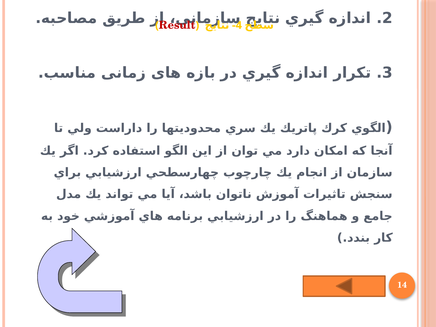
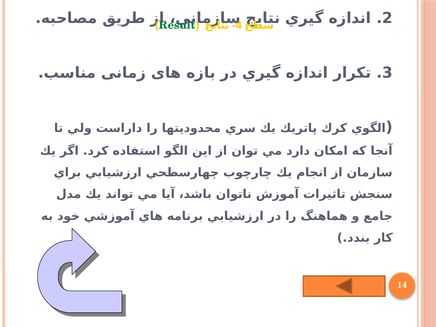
Result colour: red -> green (177, 25)
